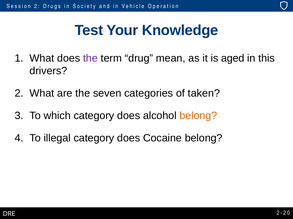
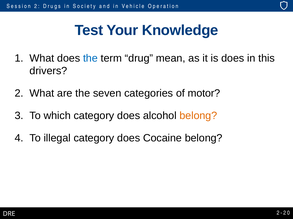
the colour: purple -> blue (90, 58)
is aged: aged -> does (233, 58)
taken: taken -> motor (204, 93)
